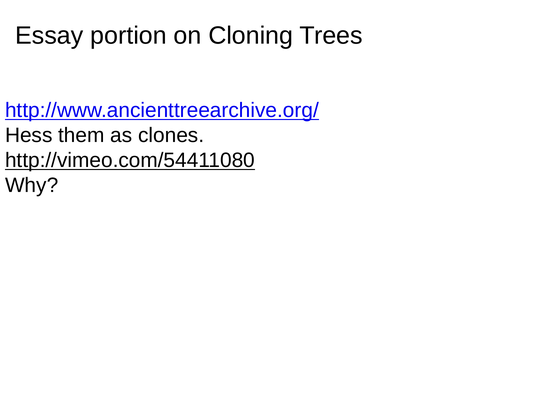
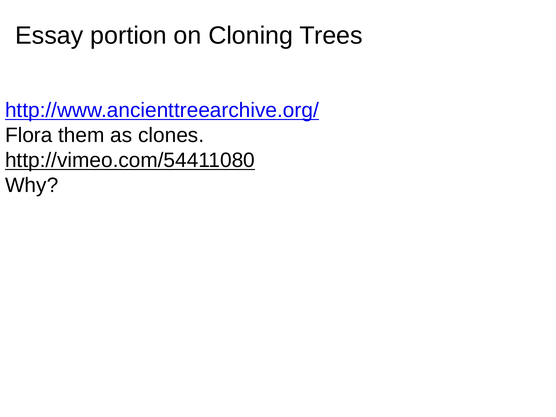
Hess: Hess -> Flora (29, 135)
